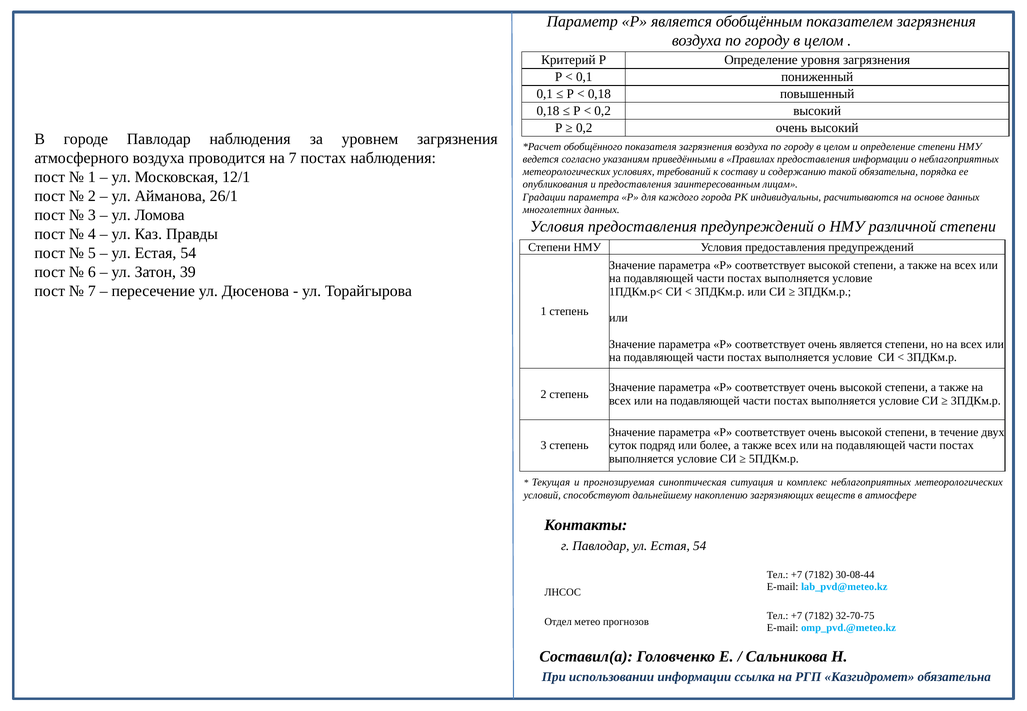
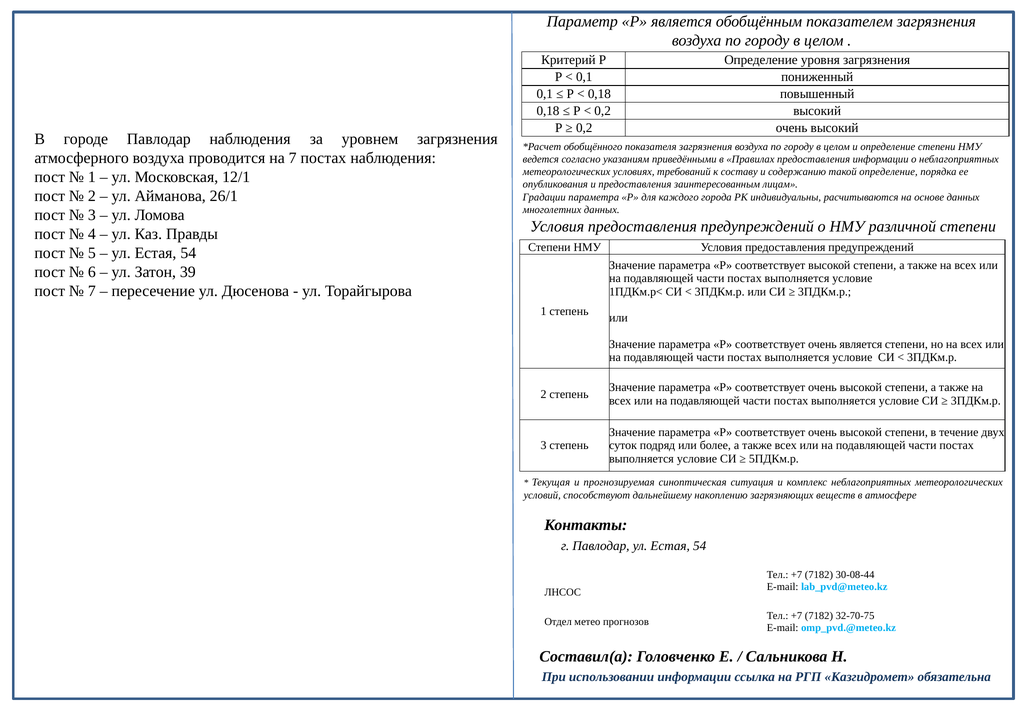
такой обязательна: обязательна -> определение (889, 172)
